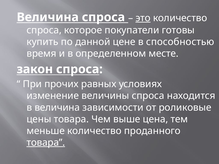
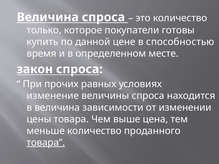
это underline: present -> none (143, 18)
спроса: спроса -> только (44, 30)
роликовые: роликовые -> изменении (185, 108)
